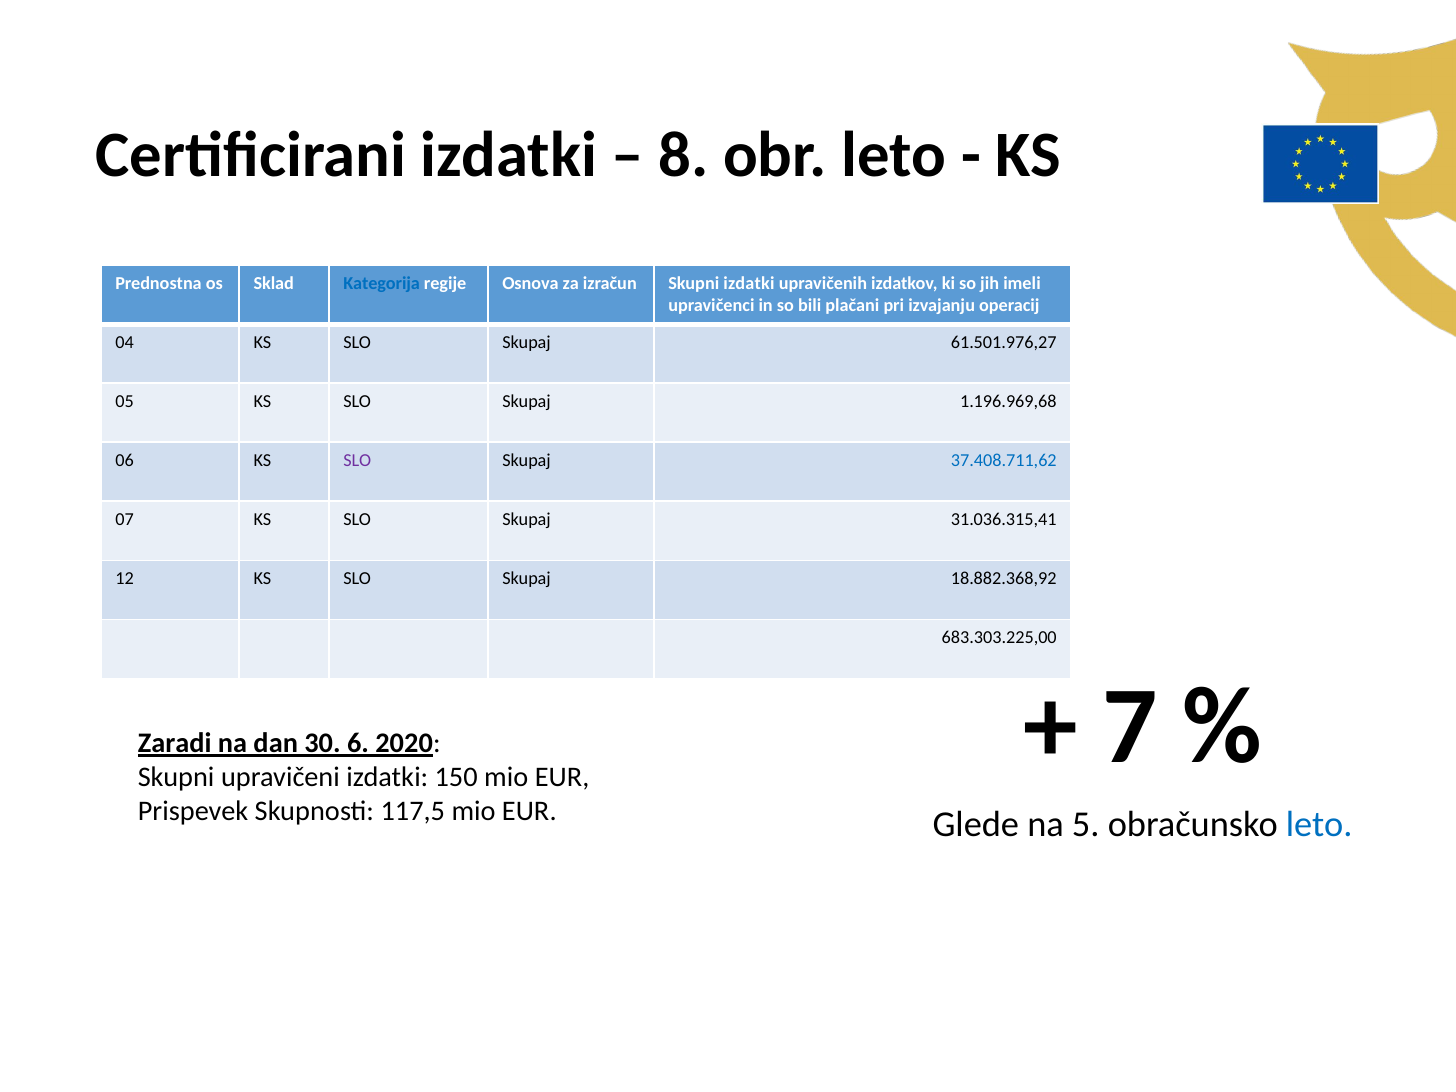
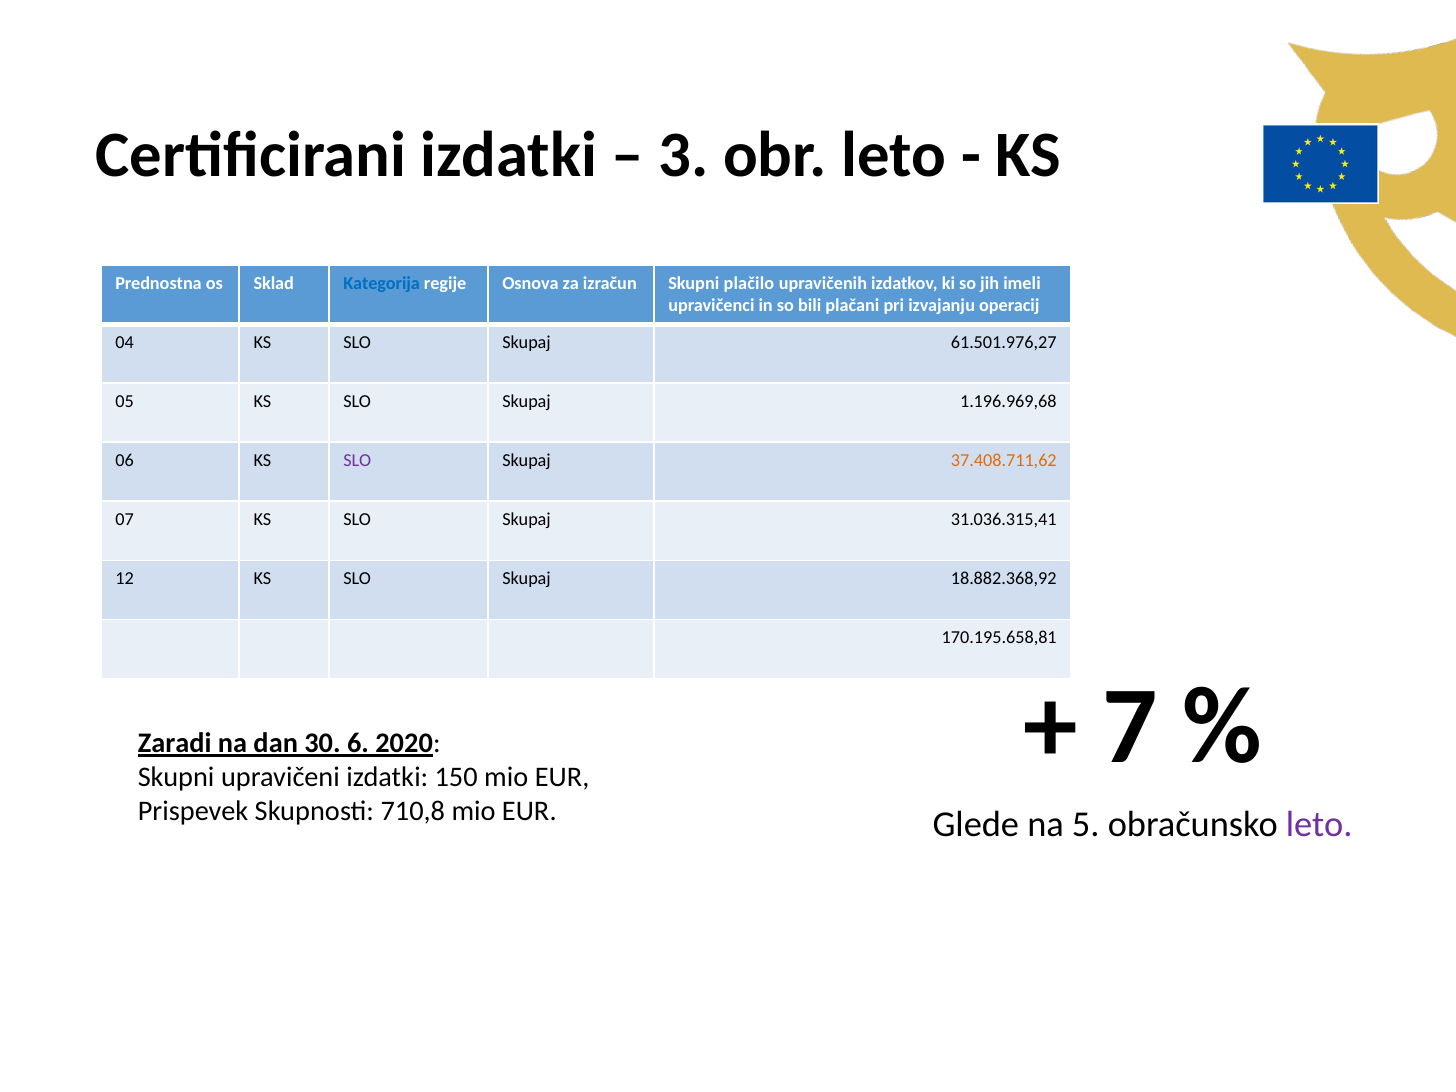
8: 8 -> 3 (683, 155)
Skupni izdatki: izdatki -> plačilo (749, 284)
37.408.711,62 colour: blue -> orange (1004, 461)
683.303.225,00: 683.303.225,00 -> 170.195.658,81 (999, 638)
117,5: 117,5 -> 710,8 (413, 811)
leto colour: blue -> purple (1319, 825)
